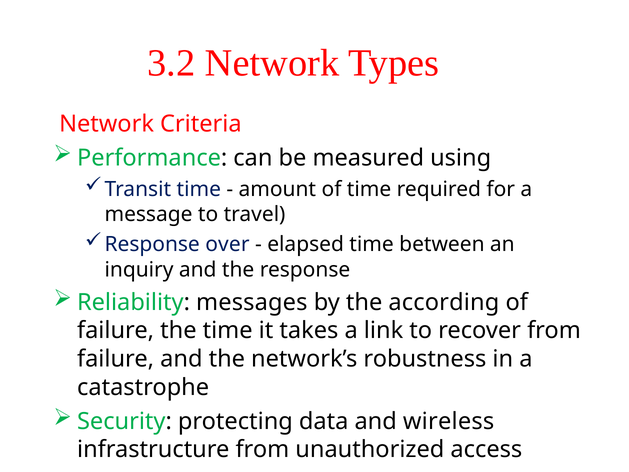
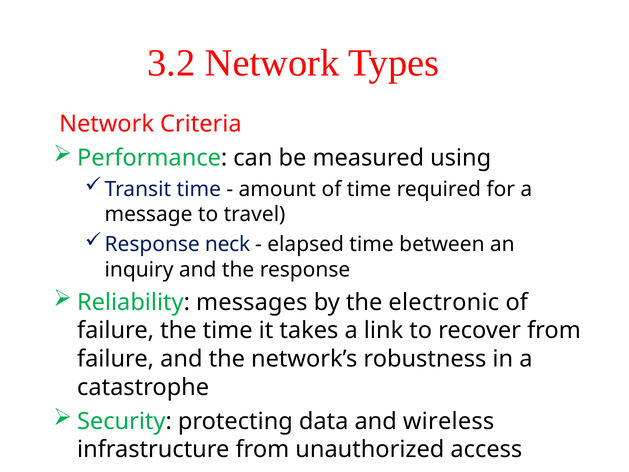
over: over -> neck (228, 244)
according: according -> electronic (444, 302)
